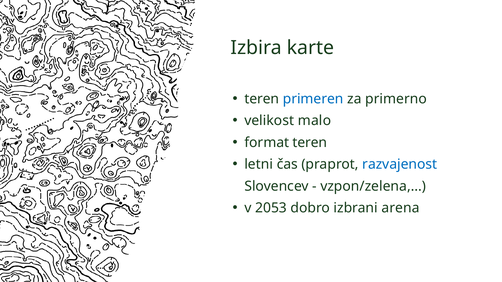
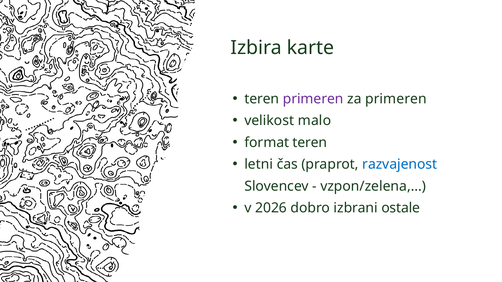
primeren colour: blue -> purple (313, 99)
za primerno: primerno -> primeren (396, 99)
2053: 2053 -> 2026 (271, 208)
arena: arena -> ostale (401, 208)
